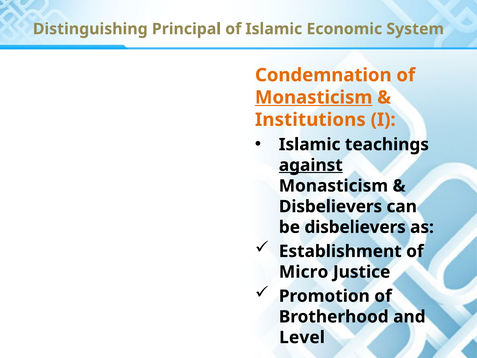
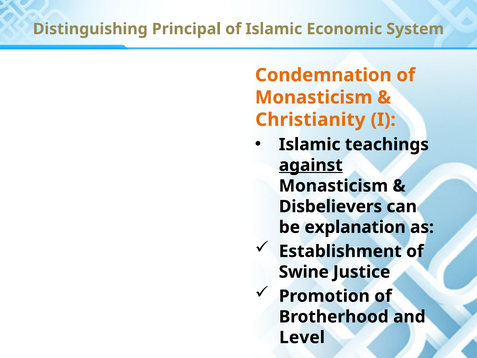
Monasticism underline: present -> none (314, 97)
Institutions: Institutions -> Christianity (310, 120)
be disbelievers: disbelievers -> explanation (355, 227)
Micro: Micro -> Swine (304, 272)
